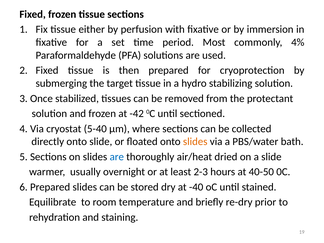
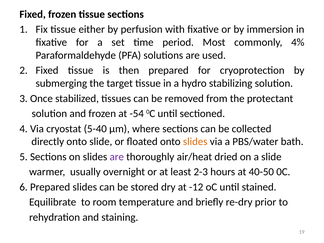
-42: -42 -> -54 (137, 114)
are colour: blue -> purple (117, 157)
-40: -40 -> -12 (196, 187)
